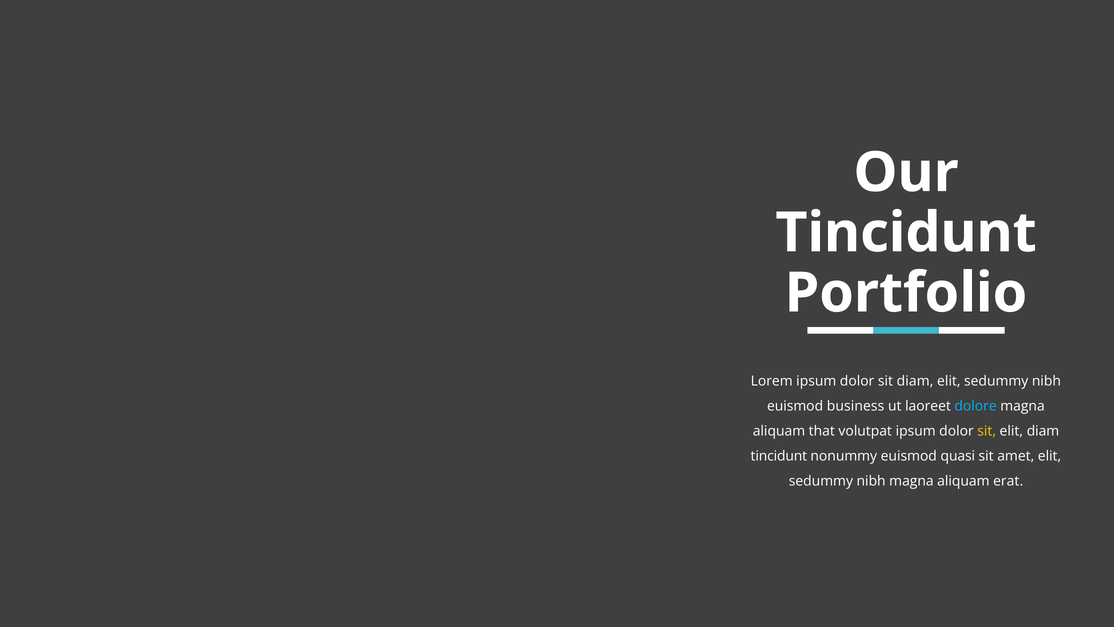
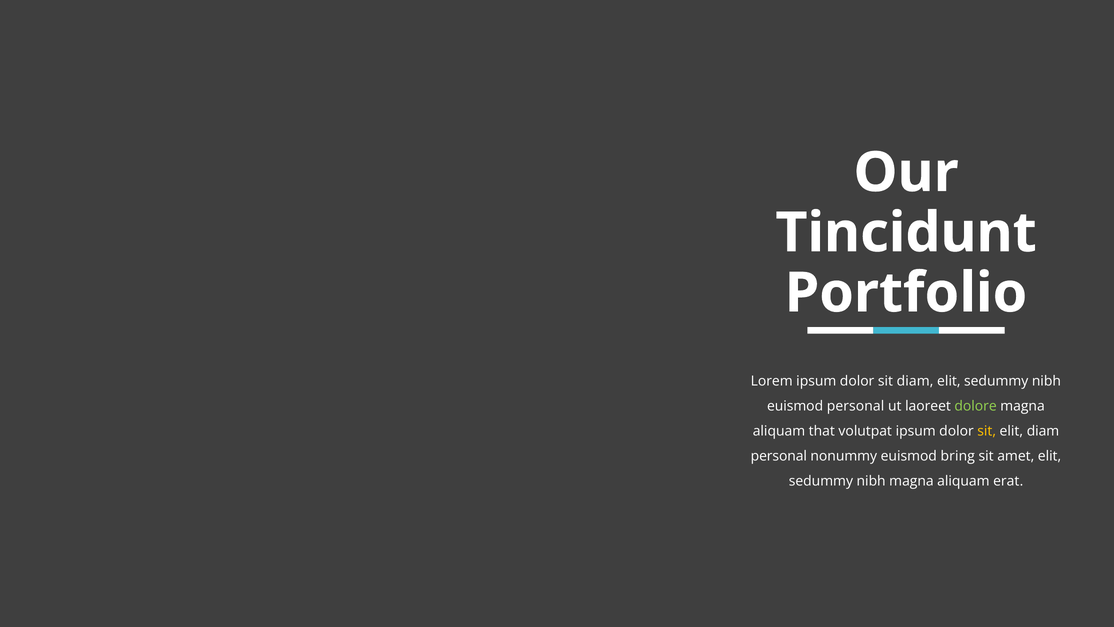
euismod business: business -> personal (856, 406)
dolore colour: light blue -> light green (976, 406)
tincidunt: tincidunt -> personal (779, 456)
quasi: quasi -> bring (958, 456)
